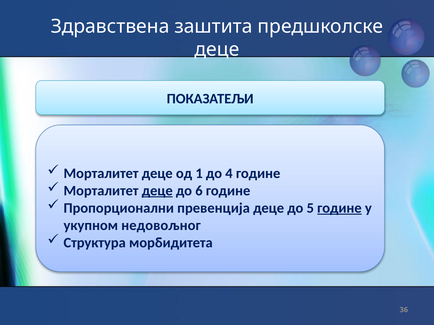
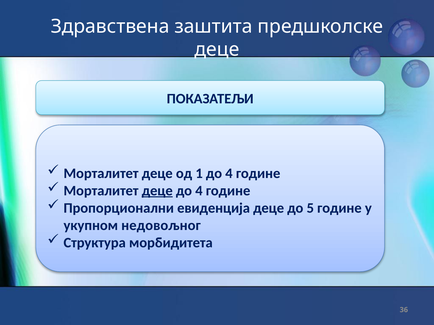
6: 6 -> 4 (199, 191)
превенција: превенција -> евиденција (214, 208)
године underline: present -> none (339, 208)
